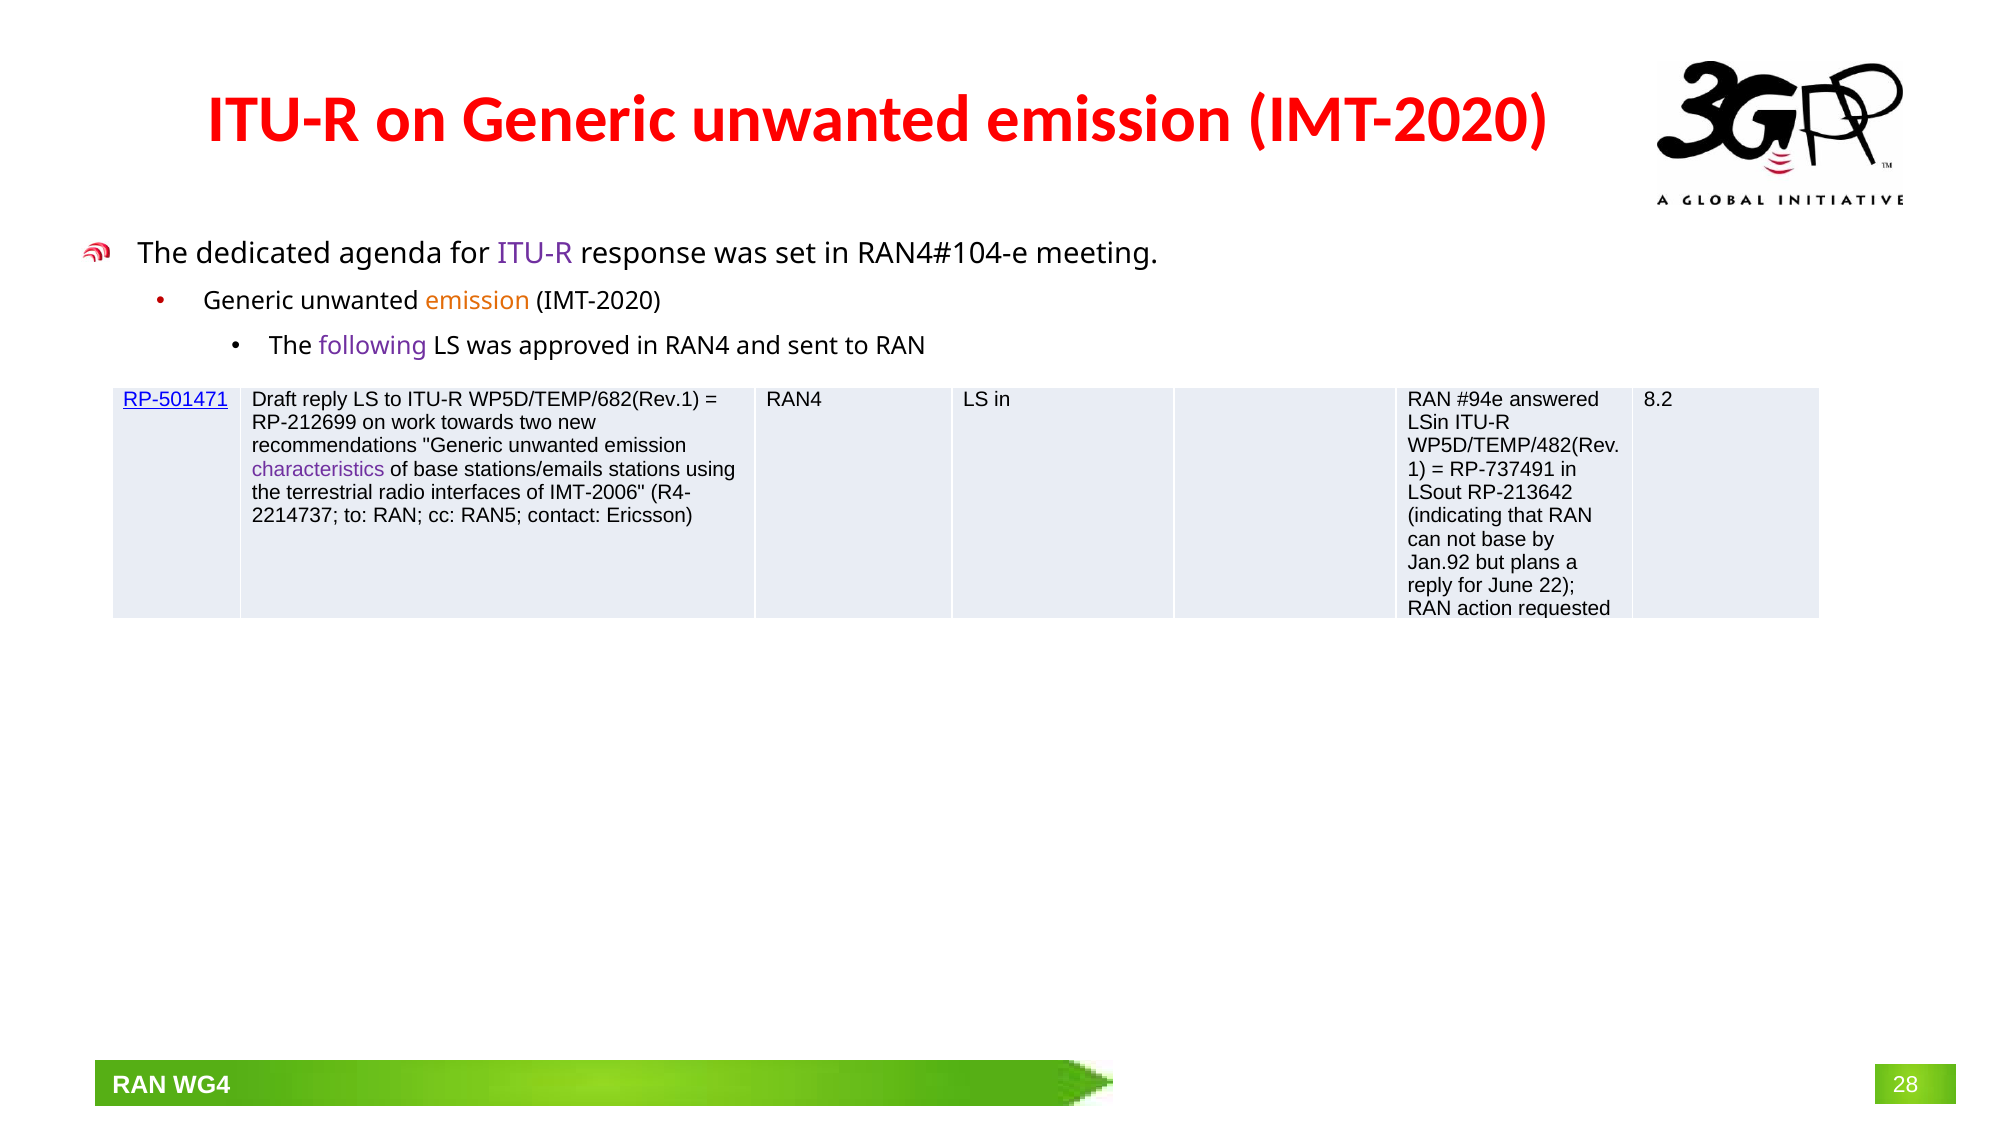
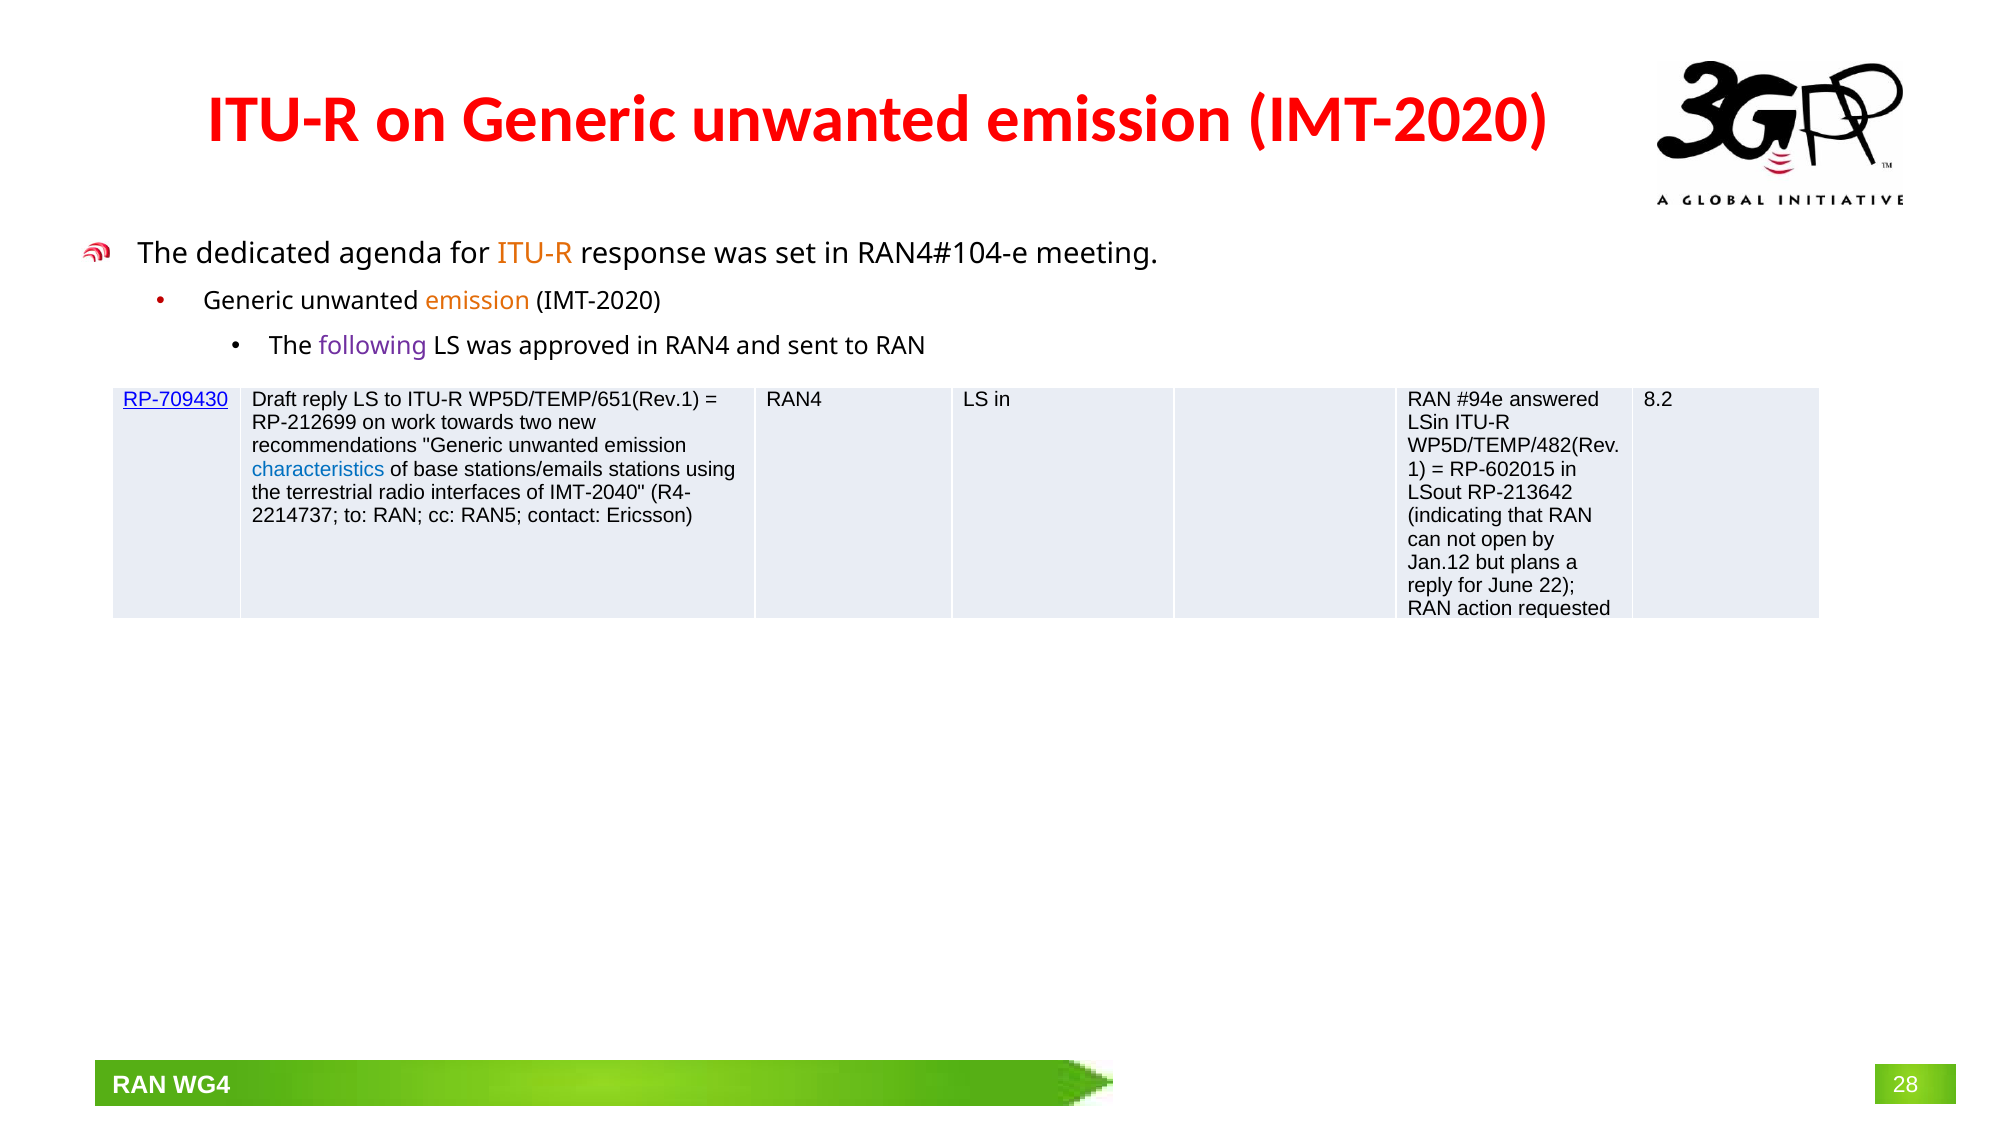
ITU-R colour: purple -> orange (535, 254)
RP-501471: RP-501471 -> RP-709430 (176, 399)
WP5D/TEMP/682(Rev.1: WP5D/TEMP/682(Rev.1 -> WP5D/TEMP/651(Rev.1 (584, 399)
characteristics colour: purple -> blue (318, 469)
RP-737491: RP-737491 -> RP-602015 (1502, 469)
IMT-2006: IMT-2006 -> IMT-2040 (597, 492)
not base: base -> open (1504, 539)
Jan.92: Jan.92 -> Jan.12 (1439, 562)
